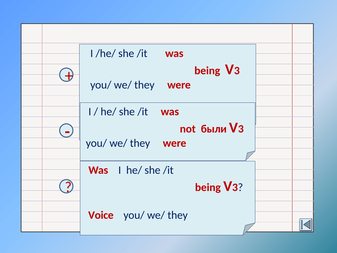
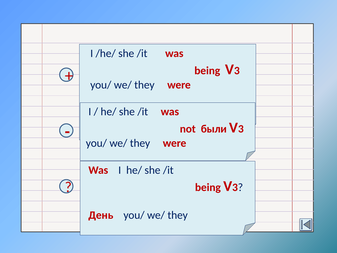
Voice: Voice -> День (101, 215)
